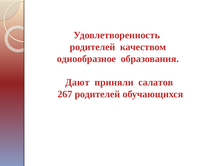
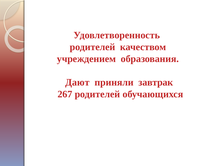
однообразное: однообразное -> учреждением (86, 59)
салатов: салатов -> завтрак (156, 82)
